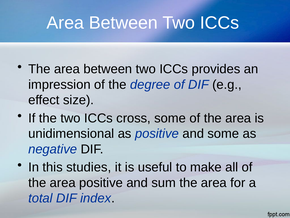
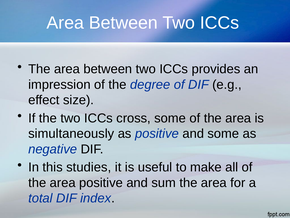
unidimensional: unidimensional -> simultaneously (71, 133)
